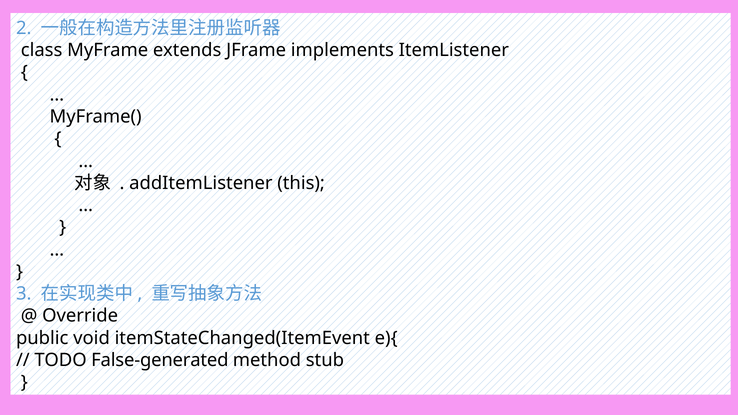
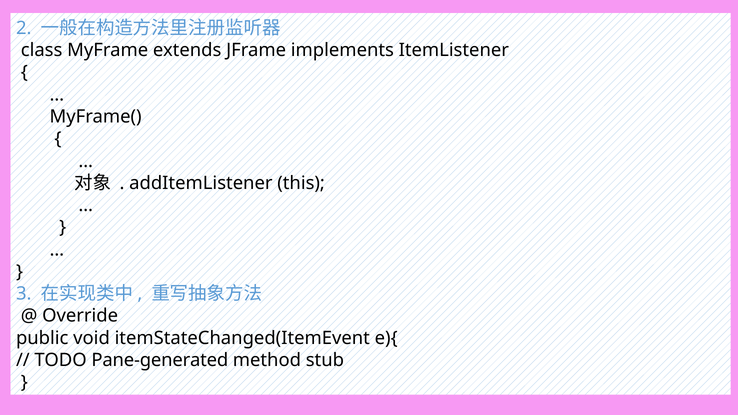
False-generated: False-generated -> Pane-generated (160, 360)
